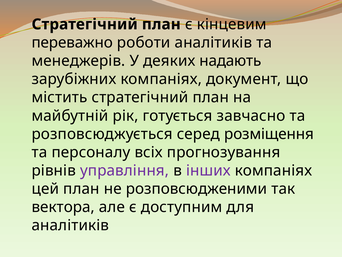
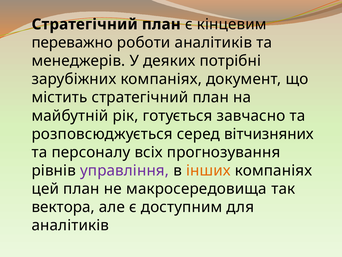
надають: надають -> потрібні (230, 61)
розміщення: розміщення -> вітчизняних (269, 134)
інших colour: purple -> orange (208, 170)
розповсюдженими: розповсюдженими -> макросередовища (196, 188)
